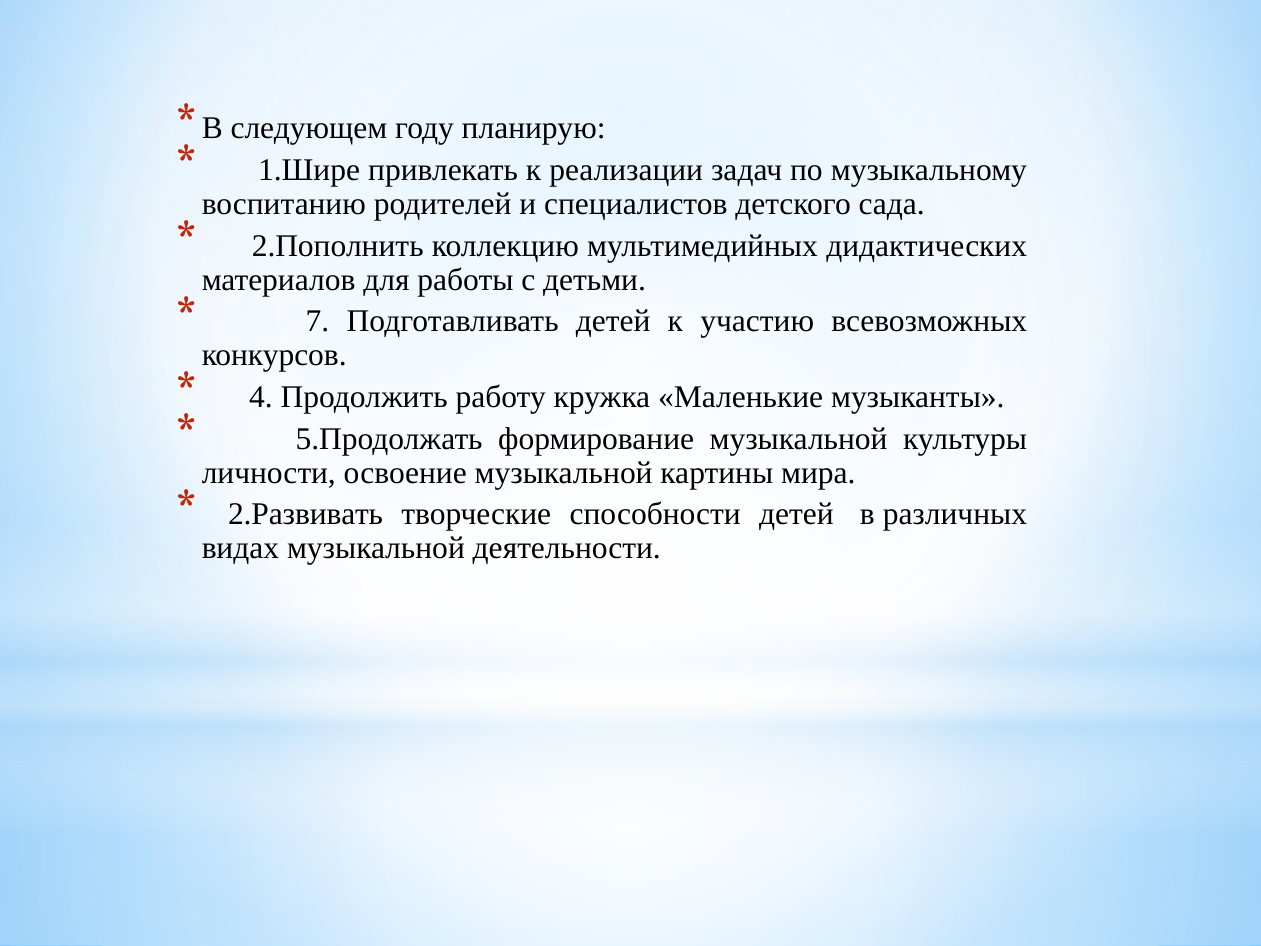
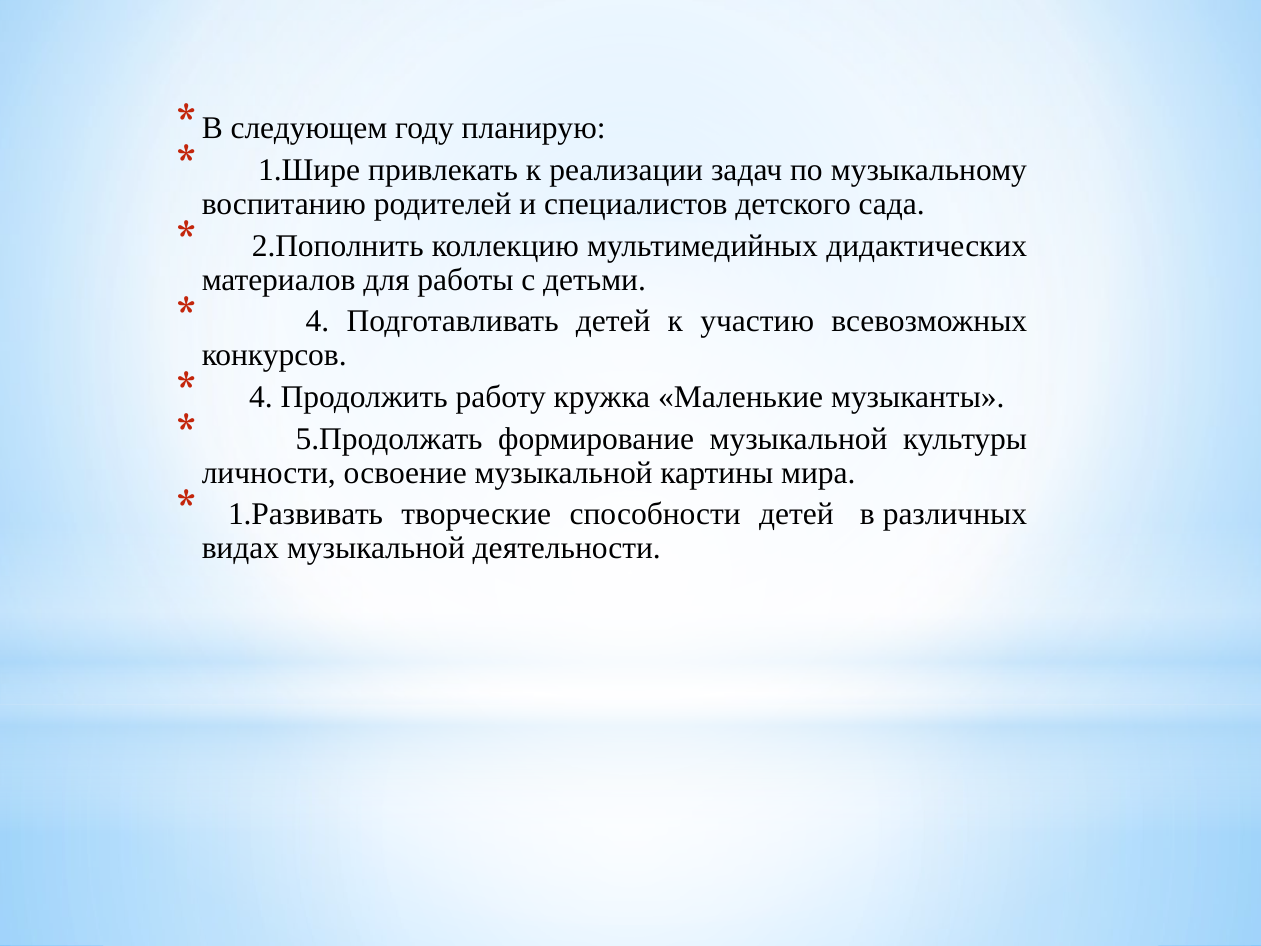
7: 7 -> 4 (318, 321)
2.Развивать: 2.Развивать -> 1.Развивать (306, 514)
